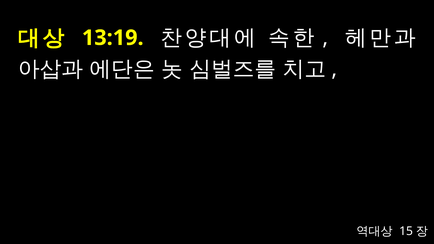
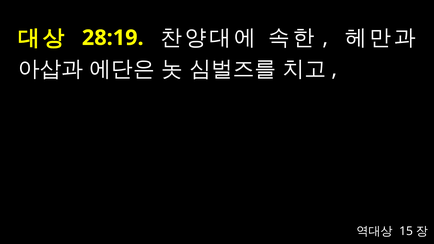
13:19: 13:19 -> 28:19 (113, 38)
